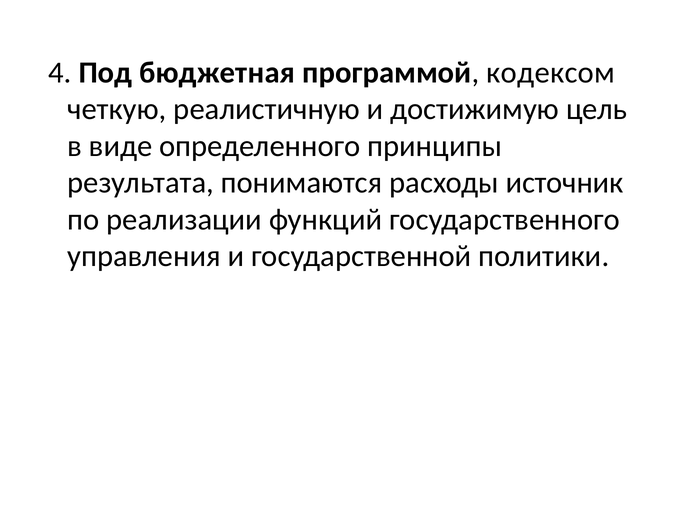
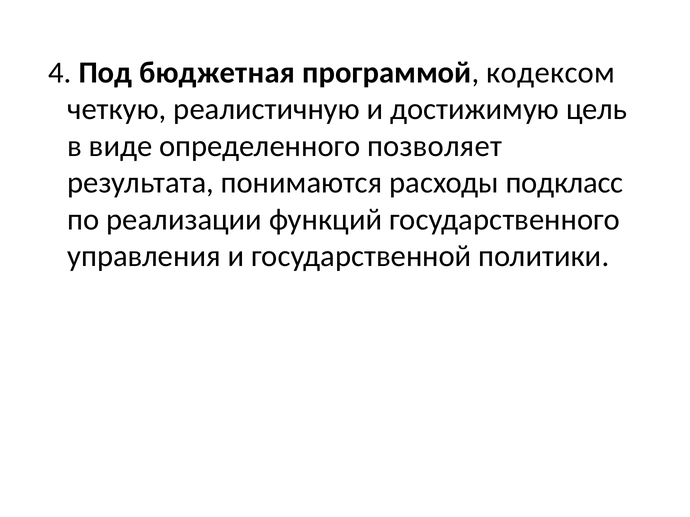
принципы: принципы -> позволяет (435, 146)
источник: источник -> подкласс (564, 183)
